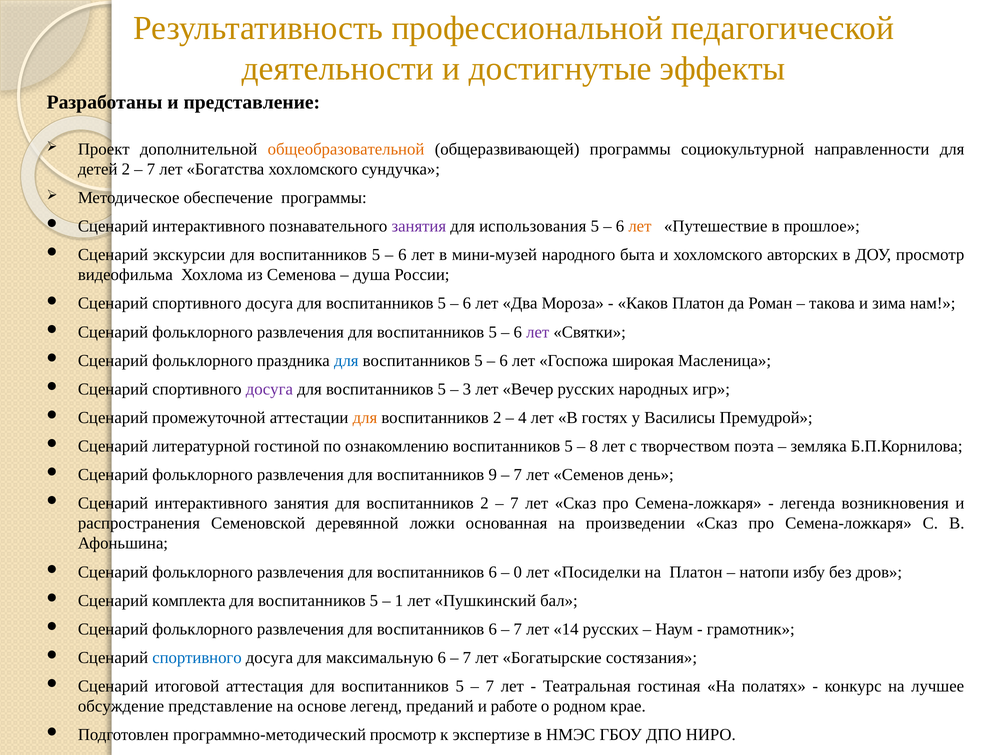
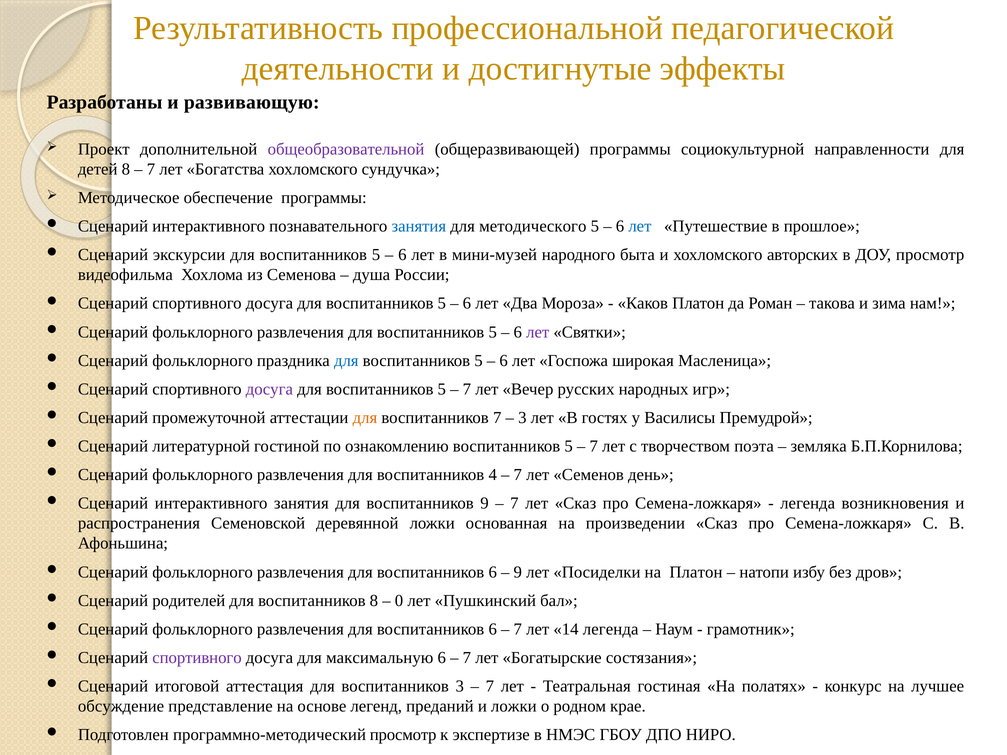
и представление: представление -> развивающую (252, 102)
общеобразовательной colour: orange -> purple (346, 149)
детей 2: 2 -> 8 (126, 169)
занятия colour: purple -> blue (419, 226)
использования: использования -> методического (533, 226)
лет colour: orange -> blue (640, 226)
3: 3 -> 7 (467, 389)
2: 2 -> 7 (497, 418)
4: 4 -> 3 (522, 418)
8: 8 -> 7 (594, 446)
9: 9 -> 4 (493, 475)
занятия для воспитанников 2: 2 -> 9 (485, 503)
0: 0 -> 9 (518, 572)
комплекта: комплекта -> родителей (189, 601)
5: 5 -> 8 (374, 601)
1: 1 -> 0 (399, 601)
14 русских: русских -> легенда (611, 629)
спортивного colour: blue -> purple (197, 658)
аттестация для воспитанников 5: 5 -> 3 (460, 686)
и работе: работе -> ложки (514, 707)
